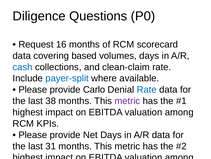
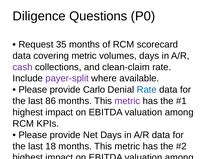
16: 16 -> 35 (61, 44)
covering based: based -> metric (84, 56)
cash colour: blue -> purple (23, 67)
payer-split colour: blue -> purple (67, 78)
38: 38 -> 86 (51, 101)
31: 31 -> 18 (51, 146)
